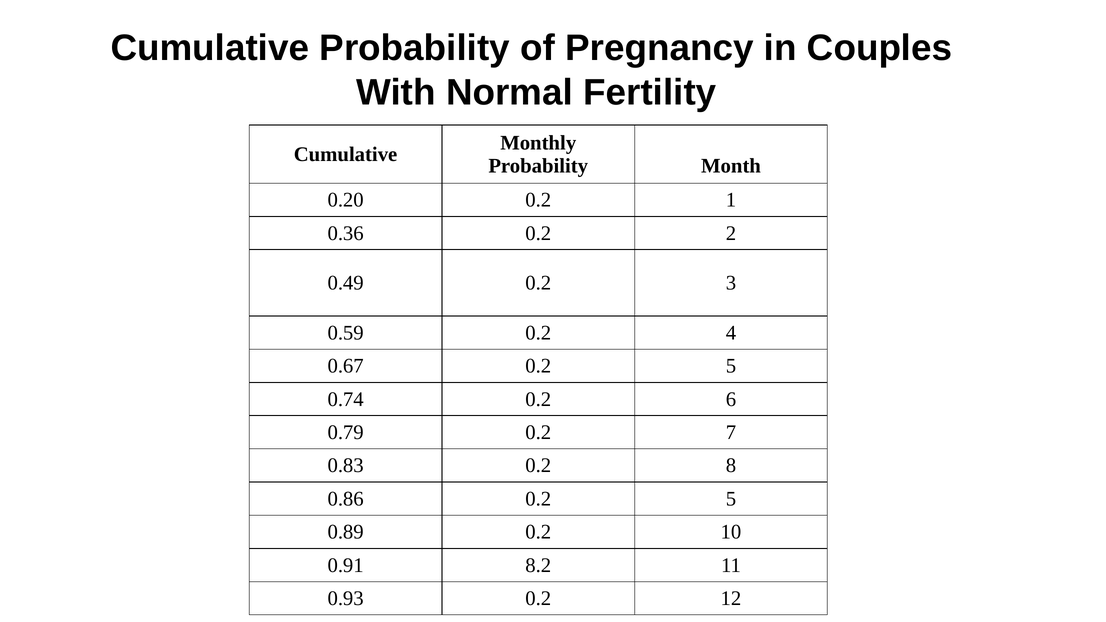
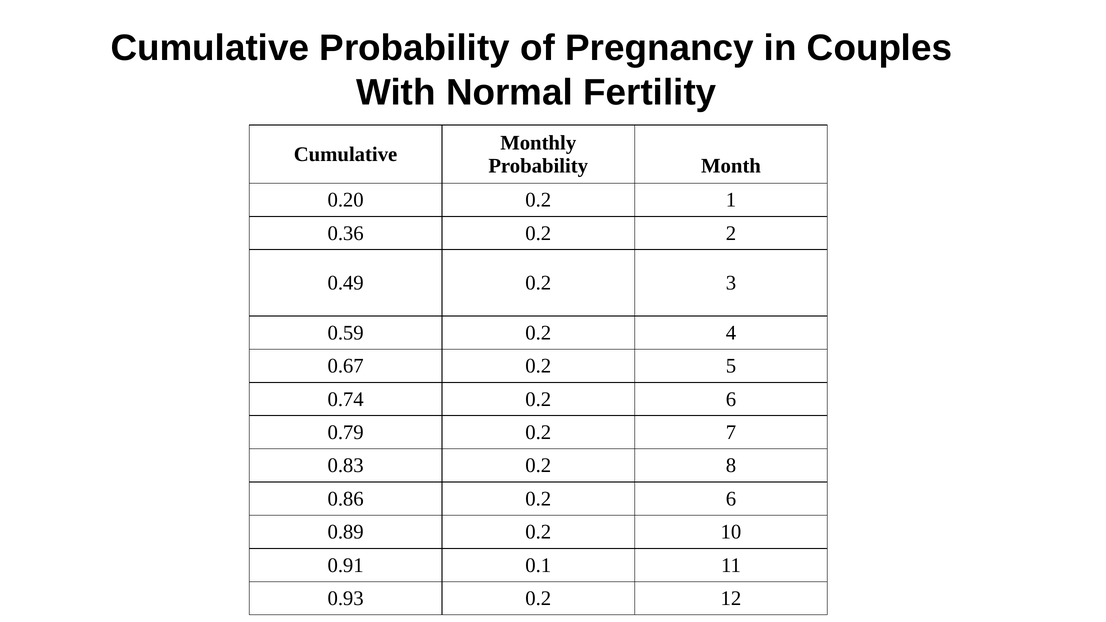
0.86 0.2 5: 5 -> 6 (731, 499)
8.2: 8.2 -> 0.1 (538, 565)
